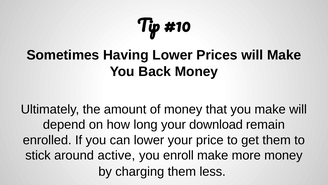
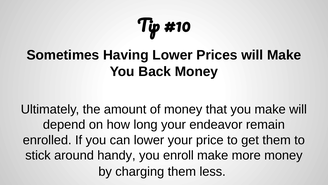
download: download -> endeavor (216, 124)
active: active -> handy (116, 155)
